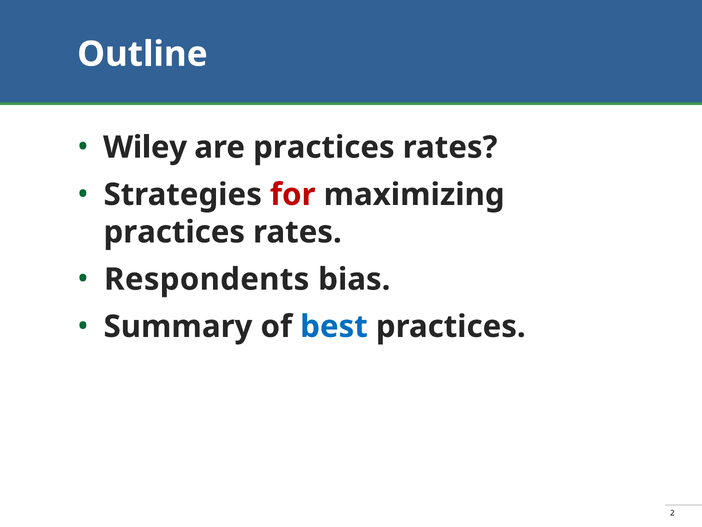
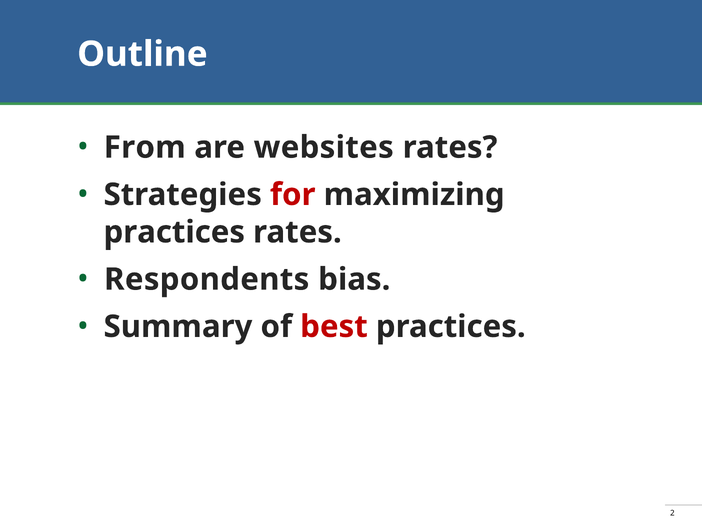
Wiley: Wiley -> From (145, 147)
are practices: practices -> websites (324, 147)
best colour: blue -> red (334, 326)
